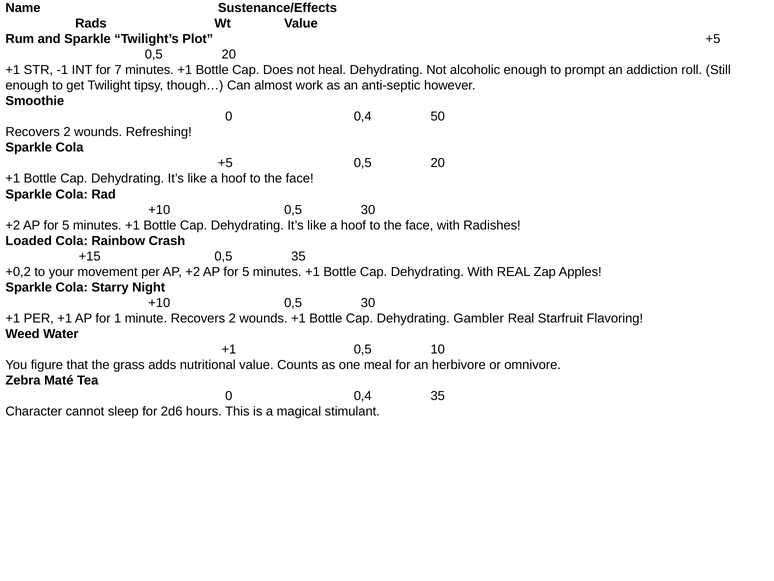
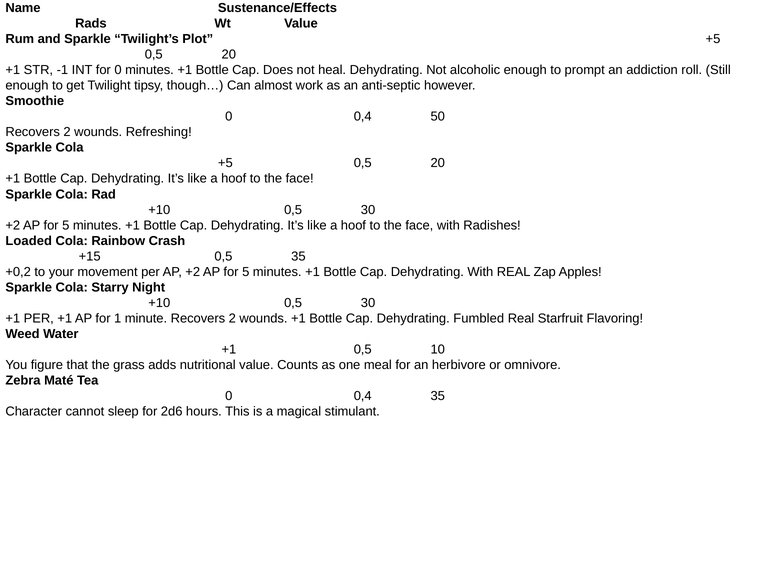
for 7: 7 -> 0 (118, 70)
Gambler: Gambler -> Fumbled (479, 318)
